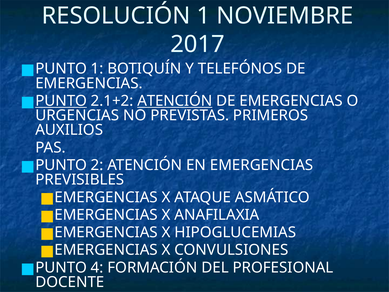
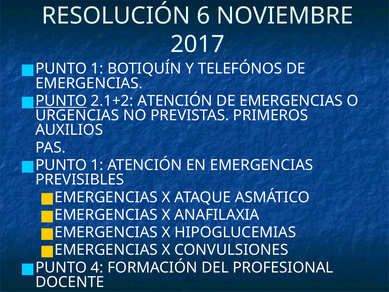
RESOLUCIÓN 1: 1 -> 6 (203, 16)
ATENCIÓN underline: present -> none (175, 101)
2: 2 -> 1 (97, 165)
